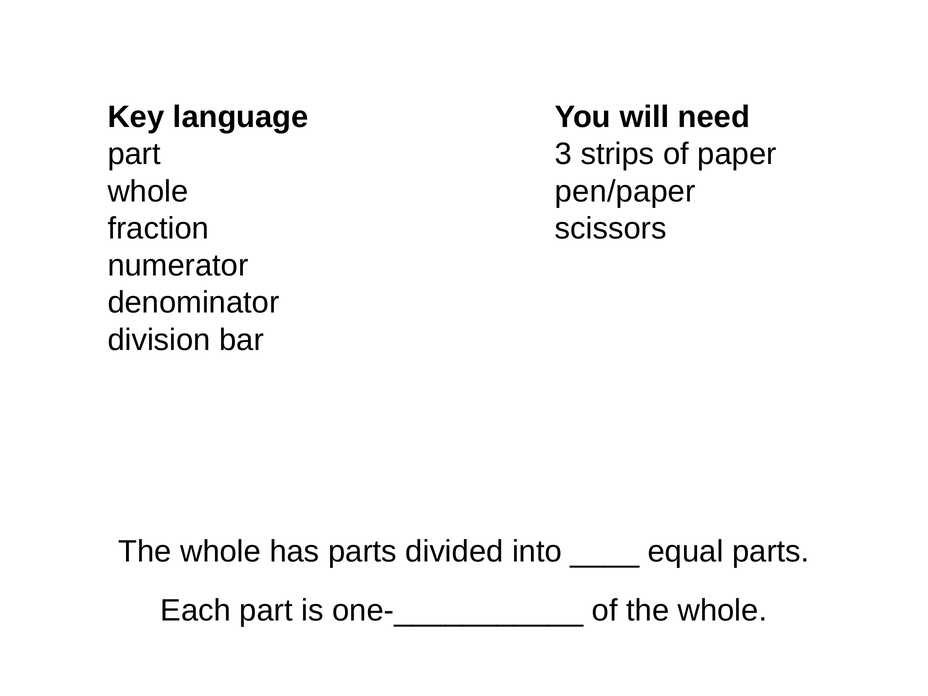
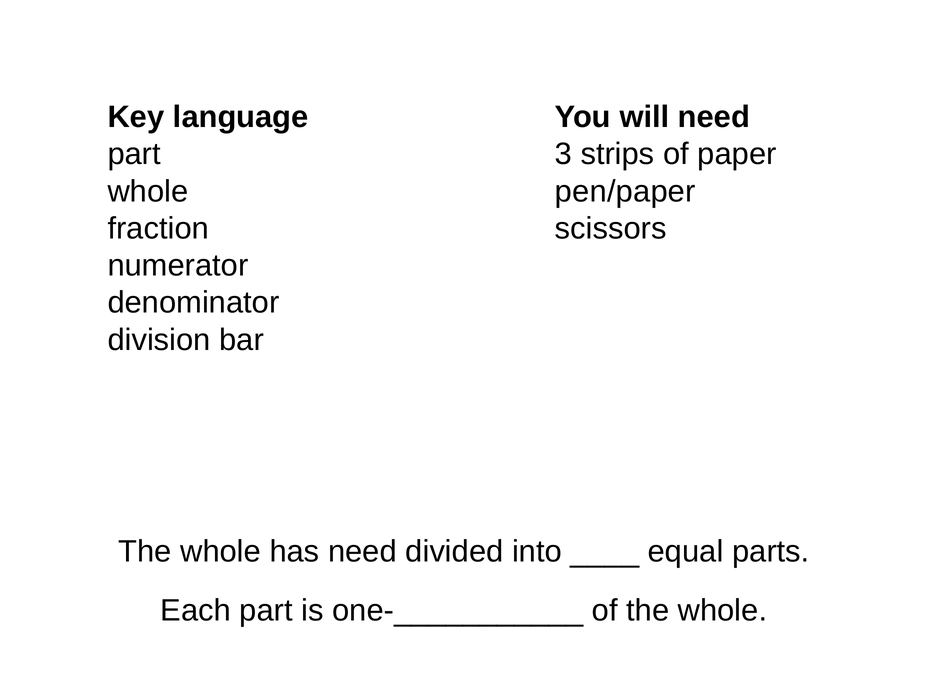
has parts: parts -> need (362, 551)
